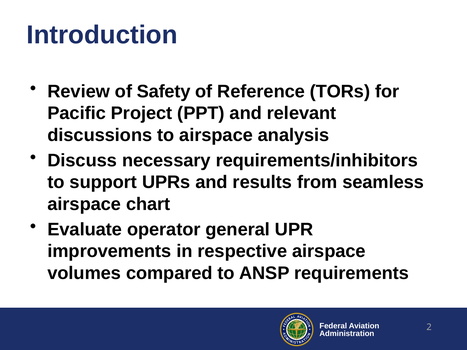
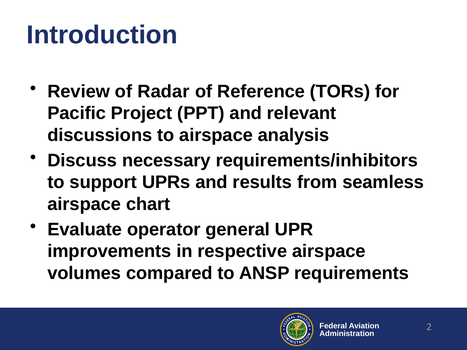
Safety: Safety -> Radar (164, 92)
